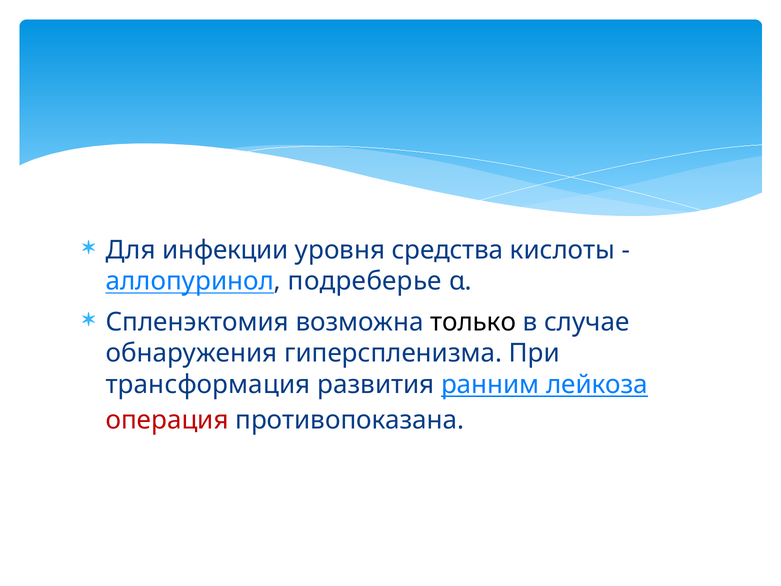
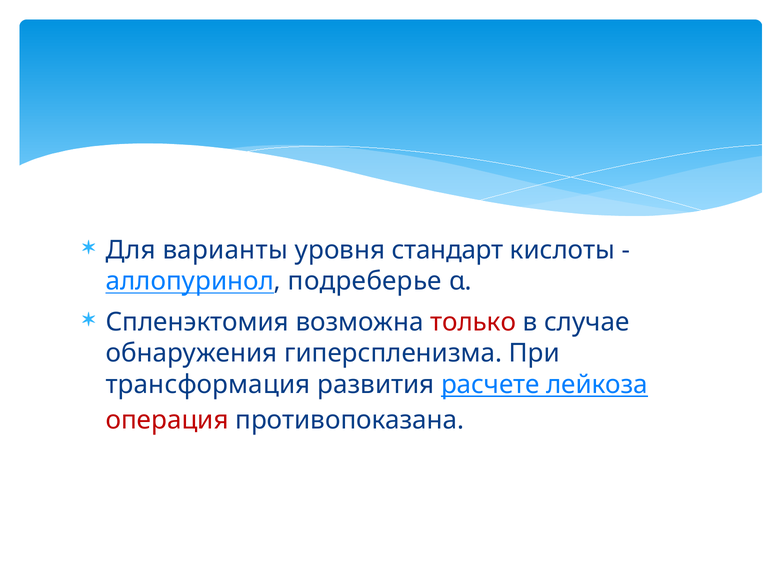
инфекции: инфекции -> варианты (225, 250)
средства: средства -> стандарт (448, 250)
только colour: black -> red (473, 322)
ранним: ранним -> расчете (490, 384)
